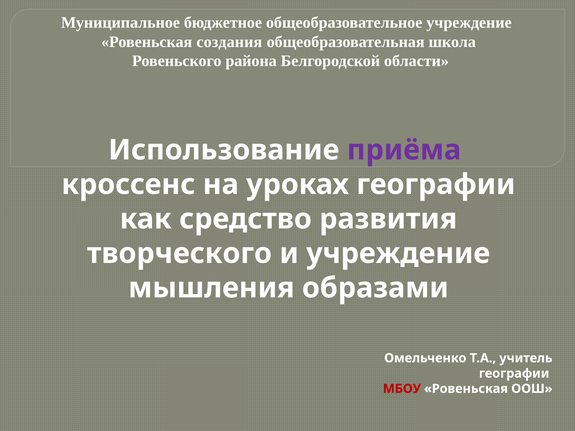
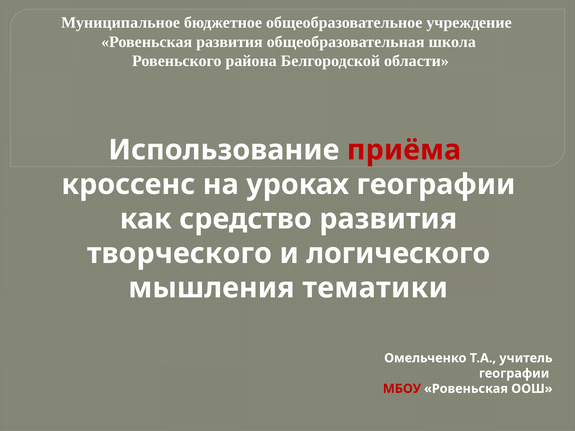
Ровеньская создания: создания -> развития (229, 42)
приёма colour: purple -> red (404, 150)
и учреждение: учреждение -> логического (398, 254)
образами: образами -> тематики (375, 288)
